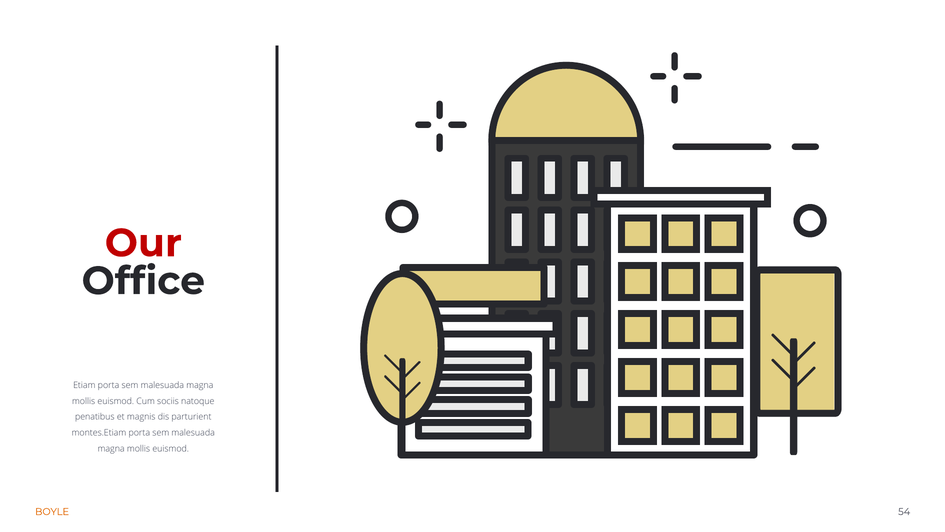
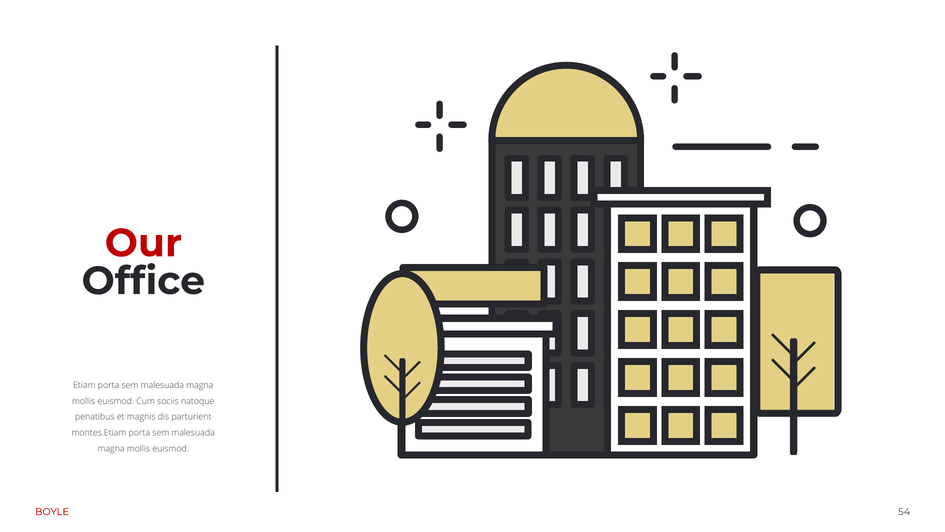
BOYLE colour: orange -> red (52, 511)
